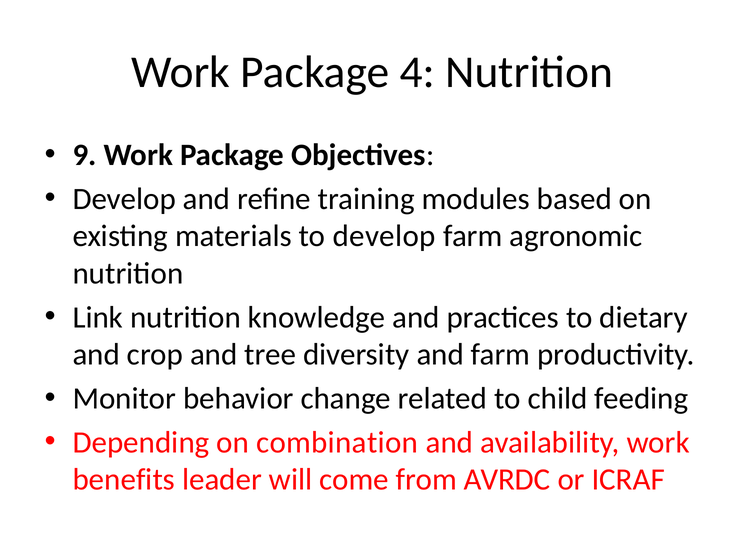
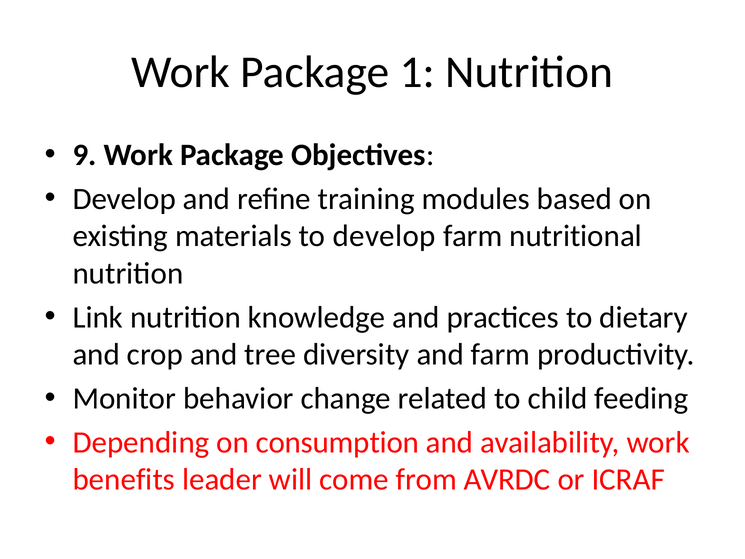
4: 4 -> 1 (417, 72)
agronomic: agronomic -> nutritional (576, 236)
combination: combination -> consumption (337, 442)
